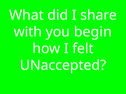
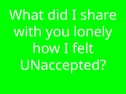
begin: begin -> lonely (93, 32)
